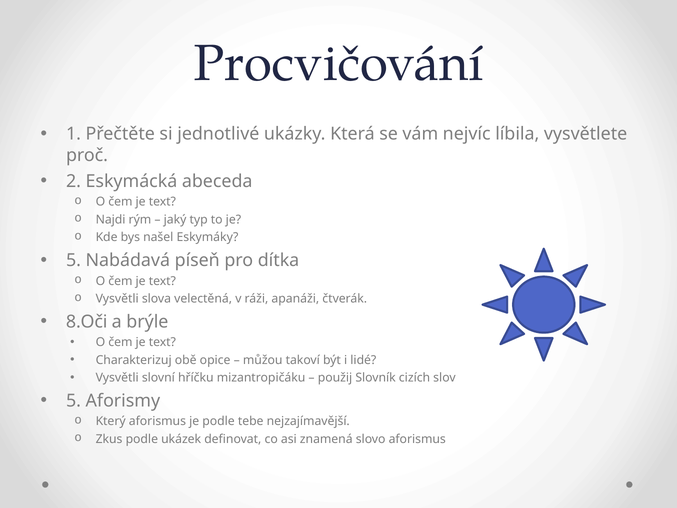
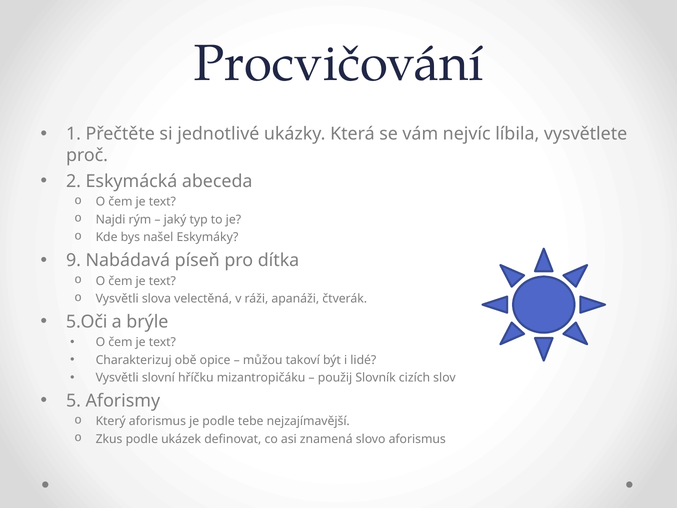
5: 5 -> 9 (74, 260)
8.Oči: 8.Oči -> 5.Oči (87, 322)
